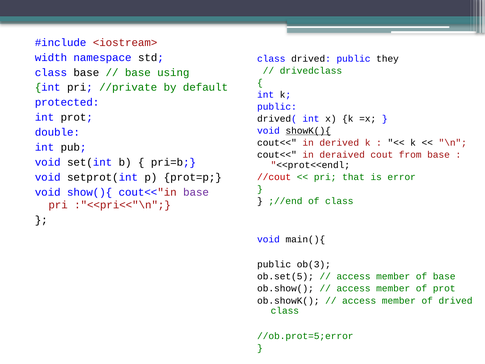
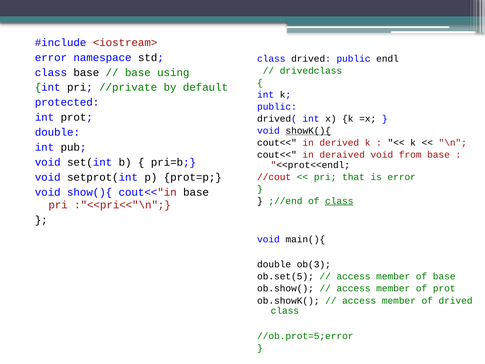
width: width -> error (51, 57)
they: they -> endl (388, 59)
deraived cout: cout -> void (382, 155)
base colour: purple -> black (196, 192)
class underline: none -> present (339, 201)
public: public -> double (274, 264)
